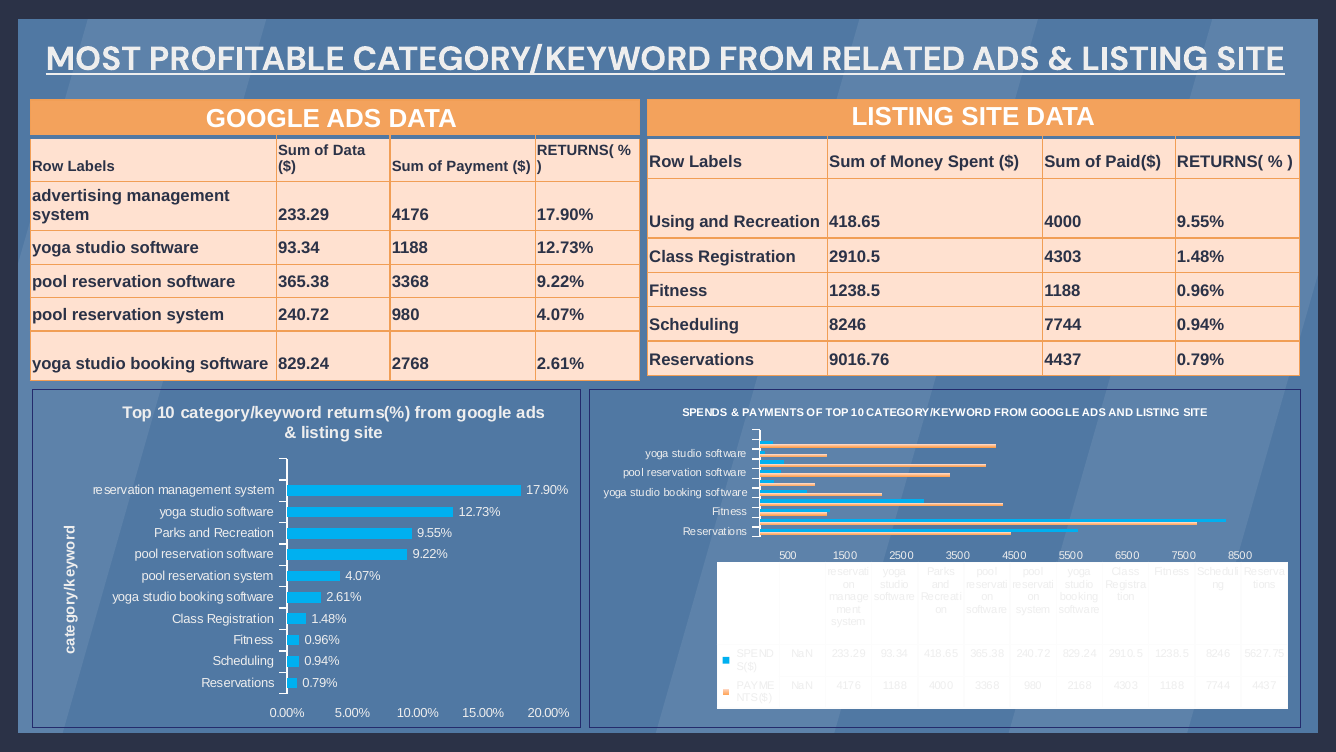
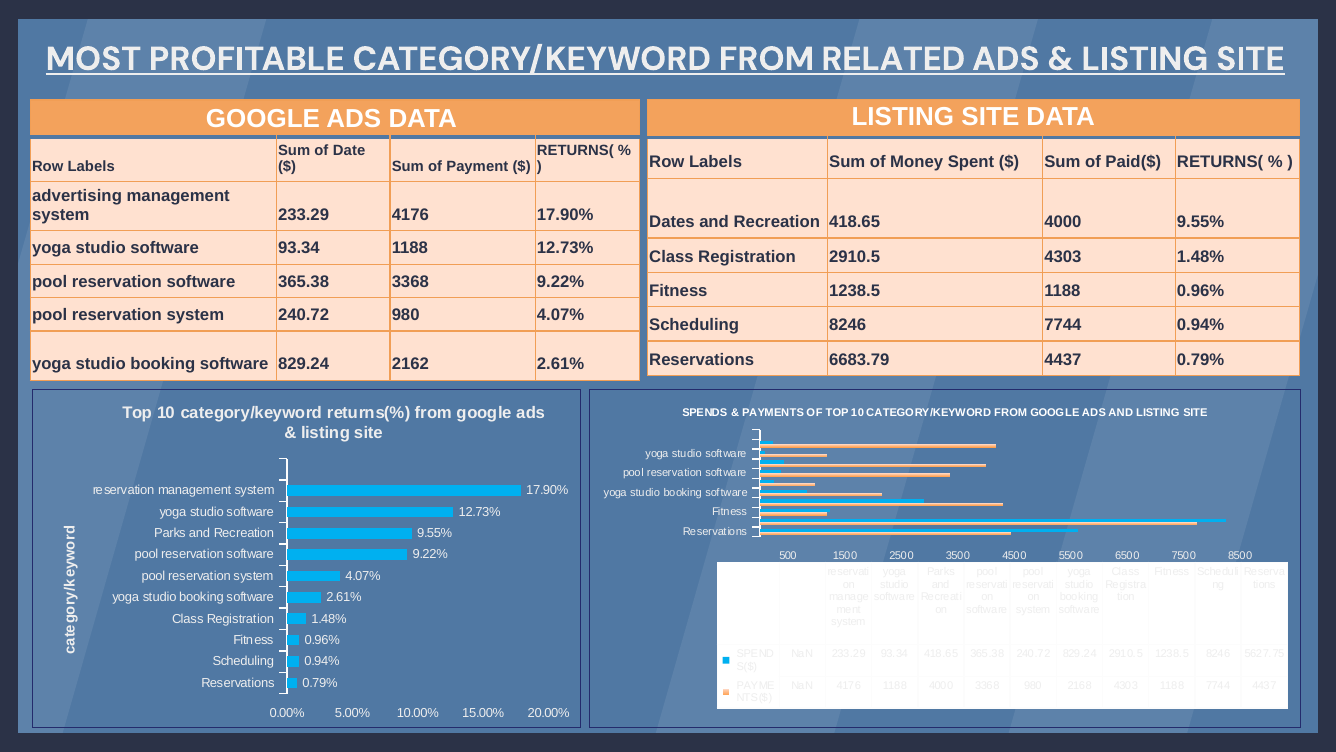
of Data: Data -> Date (349, 150)
Using: Using -> Dates (672, 222)
9016.76: 9016.76 -> 6683.79 (859, 359)
2768: 2768 -> 2162 (410, 364)
